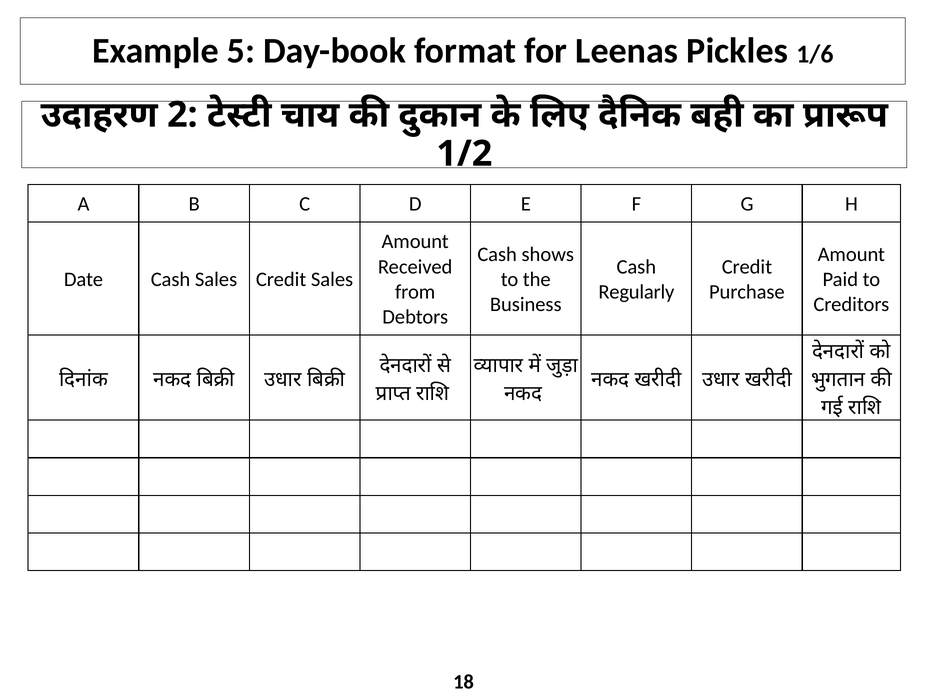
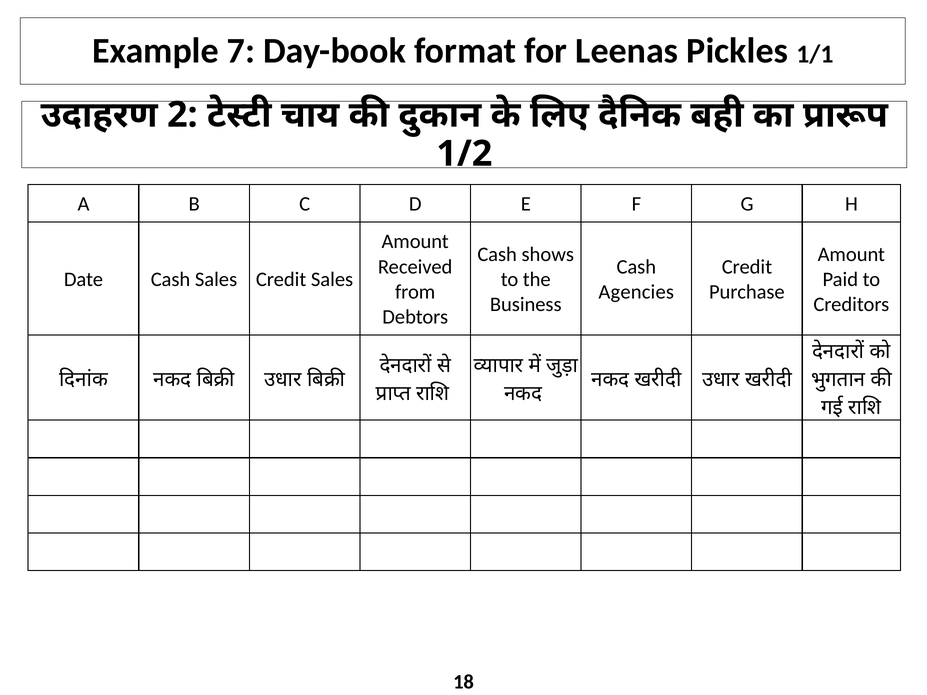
5: 5 -> 7 (241, 51)
1/6: 1/6 -> 1/1 (815, 54)
Regularly: Regularly -> Agencies (636, 292)
